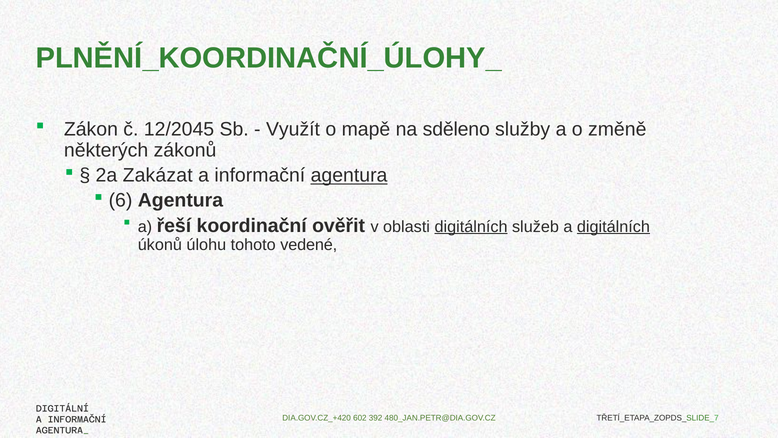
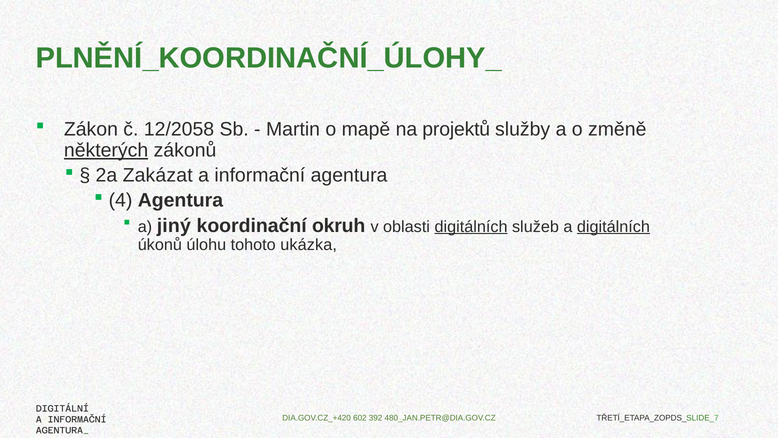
12/2045: 12/2045 -> 12/2058 (179, 129)
Využít: Využít -> Martin (293, 129)
sděleno: sděleno -> projektů (456, 129)
některých underline: none -> present (106, 150)
agentura underline: present -> none (349, 175)
6: 6 -> 4 (120, 200)
řeší: řeší -> jiný (174, 225)
ověřit: ověřit -> okruh (339, 225)
vedené: vedené -> ukázka (309, 245)
